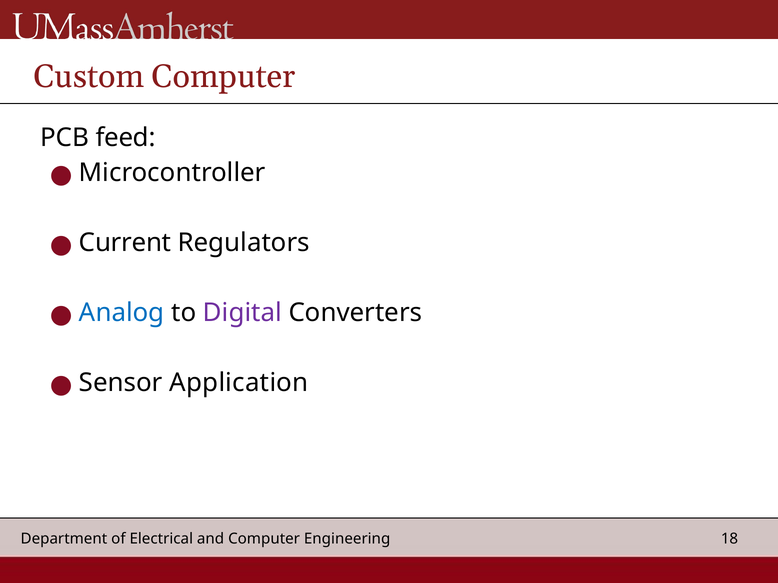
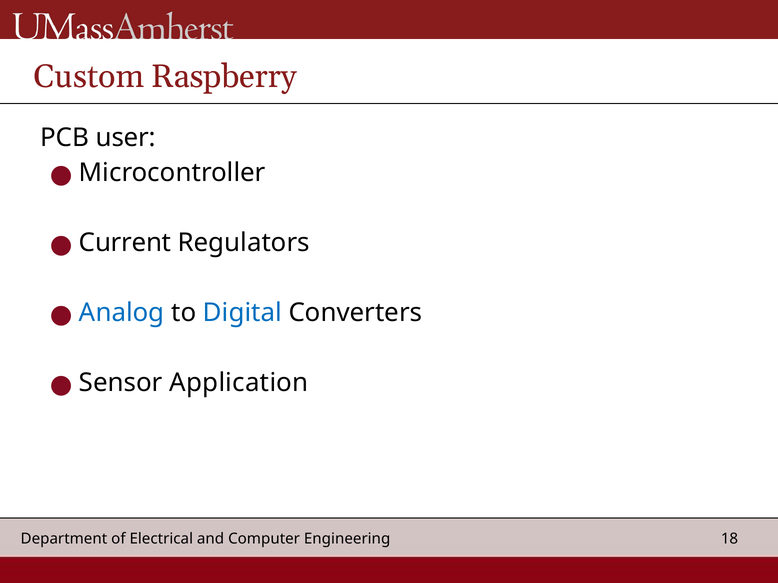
Custom Computer: Computer -> Raspberry (224, 77)
feed: feed -> user (126, 138)
Digital colour: purple -> blue (242, 313)
